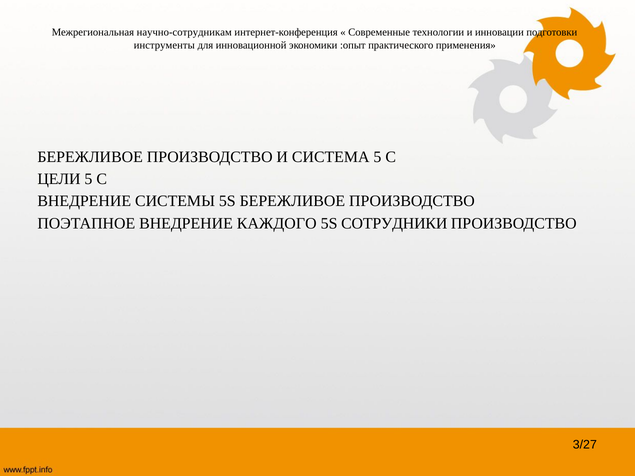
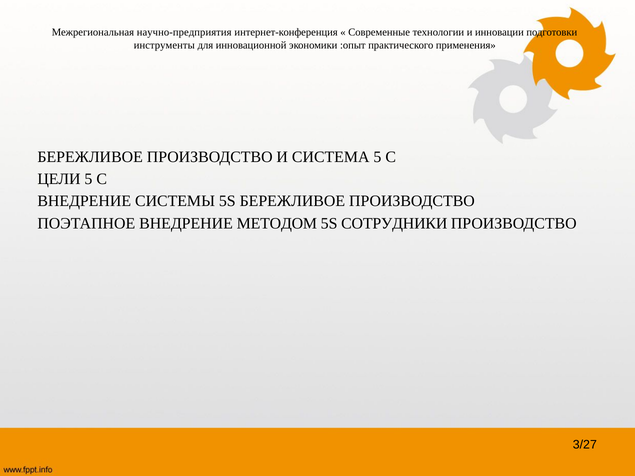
научно-сотрудникам: научно-сотрудникам -> научно-предприятия (184, 32)
КАЖДОГО: КАЖДОГО -> МЕТОДОМ (277, 224)
